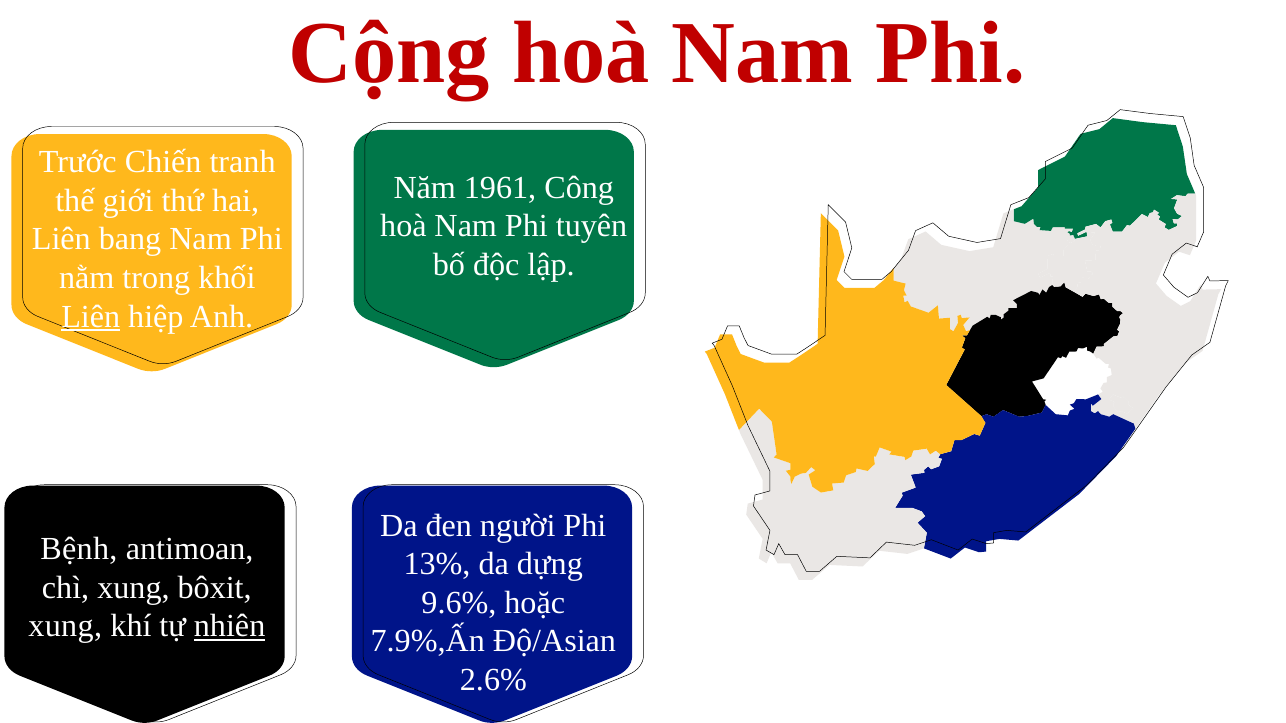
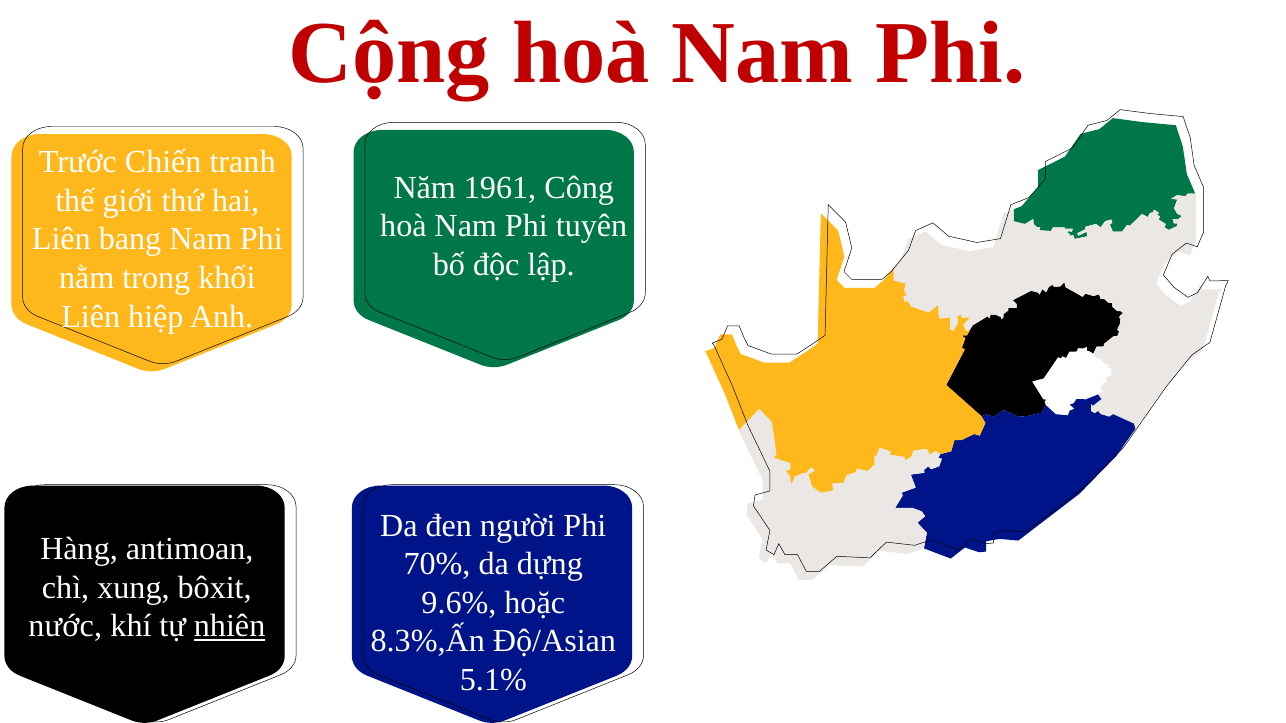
Liên underline: present -> none (91, 317)
Bệnh: Bệnh -> Hàng (79, 549)
13%: 13% -> 70% (437, 564)
xung: xung -> nước (65, 626)
7.9%,Ấn: 7.9%,Ấn -> 8.3%,Ấn (428, 642)
2.6%: 2.6% -> 5.1% (493, 680)
